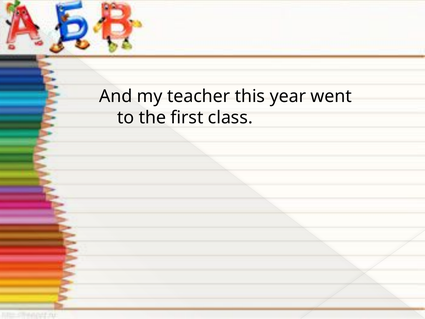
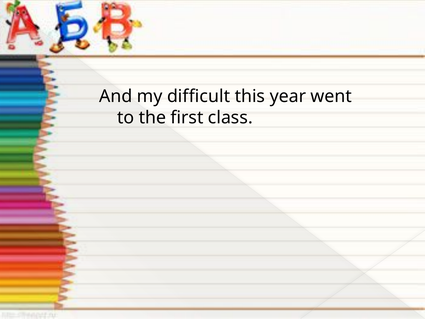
teacher: teacher -> difficult (199, 96)
